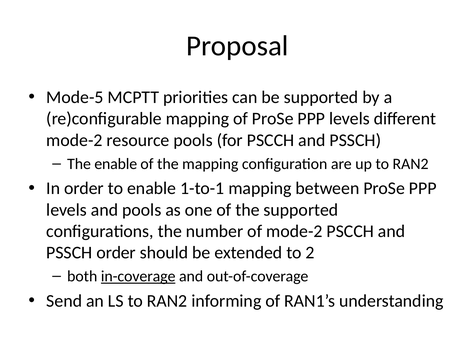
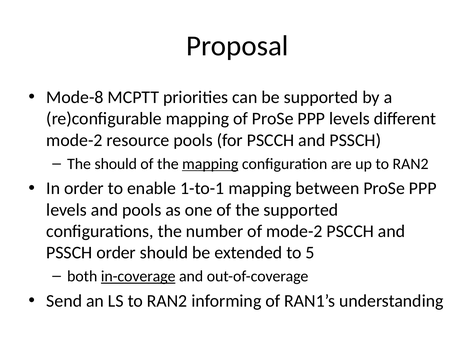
Mode-5: Mode-5 -> Mode-8 (75, 97)
The enable: enable -> should (116, 164)
mapping underline: none -> present (210, 164)
2: 2 -> 5 (310, 253)
